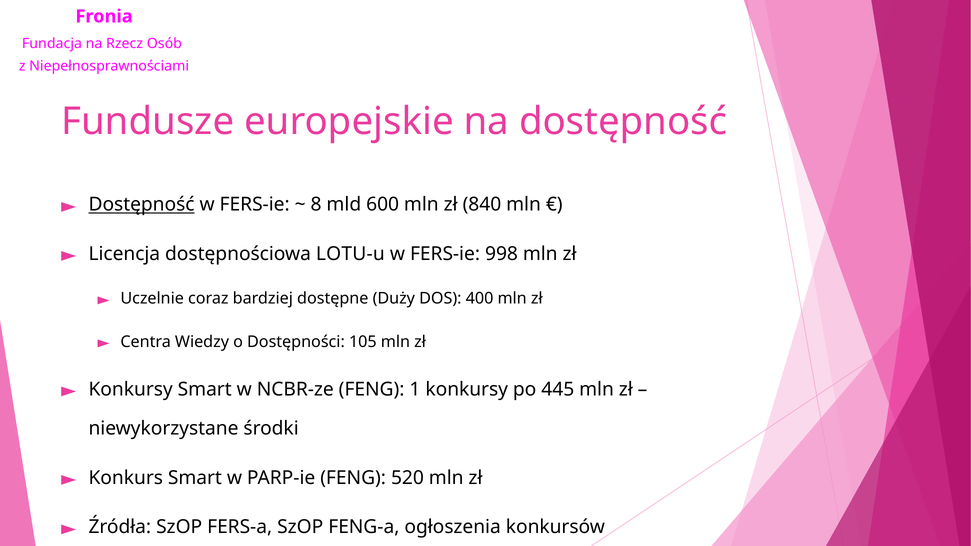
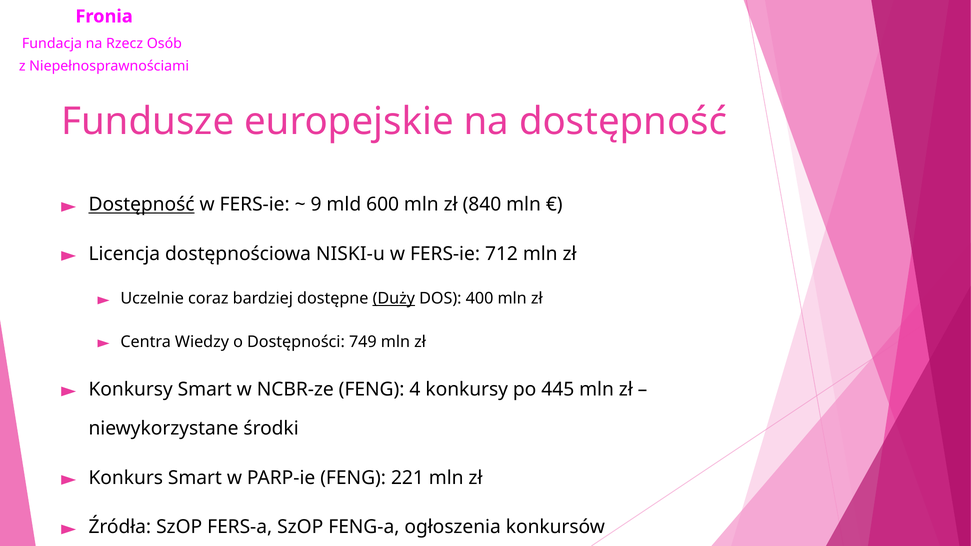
8: 8 -> 9 (316, 205)
LOTU-u: LOTU-u -> NISKI-u (350, 254)
998: 998 -> 712 (502, 254)
Duży underline: none -> present (394, 299)
105: 105 -> 749 (363, 342)
1: 1 -> 4 (415, 389)
520: 520 -> 221 (407, 478)
